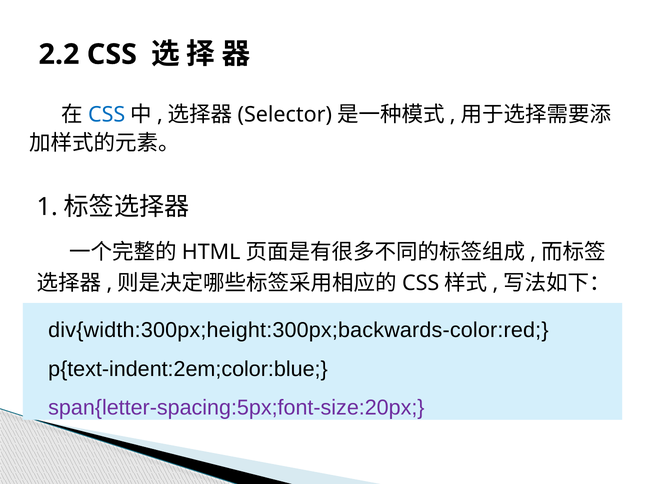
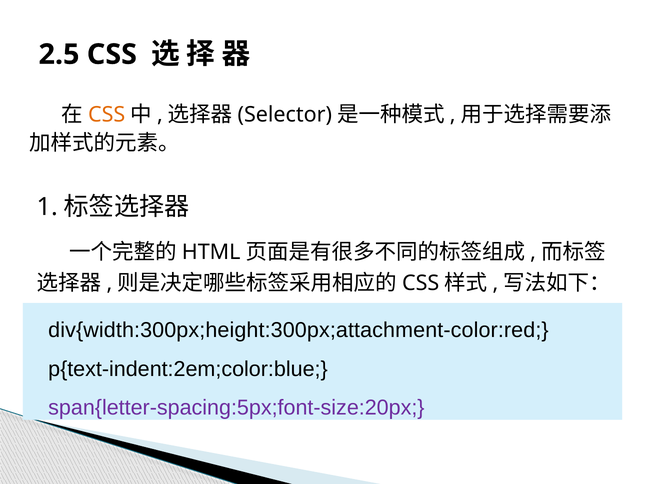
2.2: 2.2 -> 2.5 (59, 54)
CSS colour: blue -> orange (107, 115)
div{width:300px;height:300px;backwards-color:red: div{width:300px;height:300px;backwards-color:red -> div{width:300px;height:300px;attachment-color:red (298, 330)
